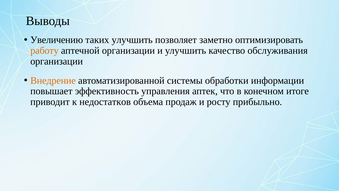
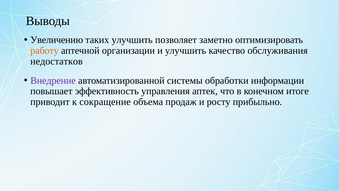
организации: организации -> недостатков (57, 61)
Внедрение colour: orange -> purple (53, 80)
недостатков: недостатков -> сокращение (105, 102)
